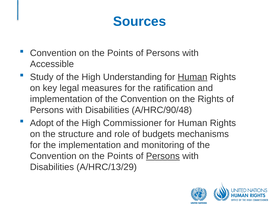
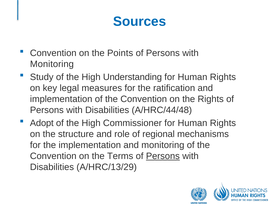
Accessible: Accessible -> Monitoring (52, 64)
Human underline: present -> none (192, 77)
A/HRC/90/48: A/HRC/90/48 -> A/HRC/44/48 (162, 110)
budgets: budgets -> regional (159, 134)
Points: Points -> Terms (120, 156)
